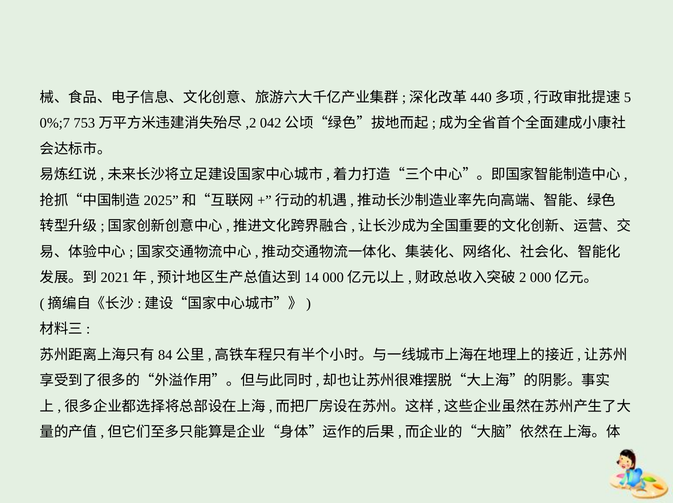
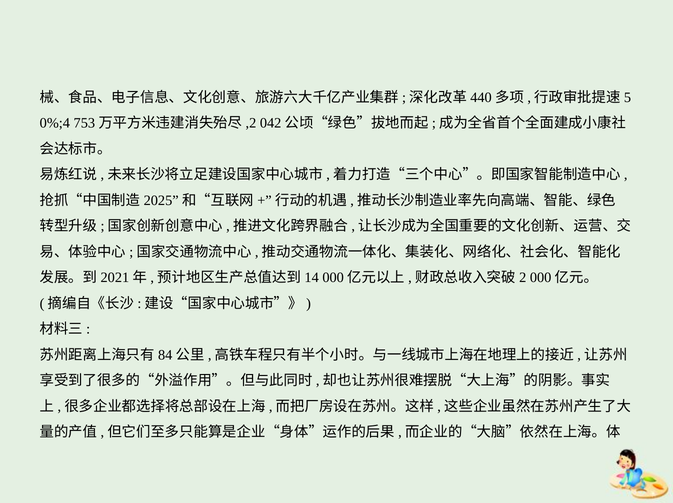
0%;7: 0%;7 -> 0%;4 (55, 123)
